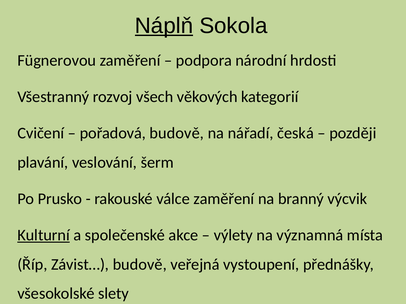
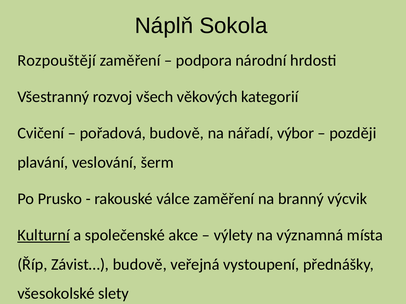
Náplň underline: present -> none (164, 26)
Fügnerovou: Fügnerovou -> Rozpouštějí (57, 61)
česká: česká -> výbor (296, 133)
